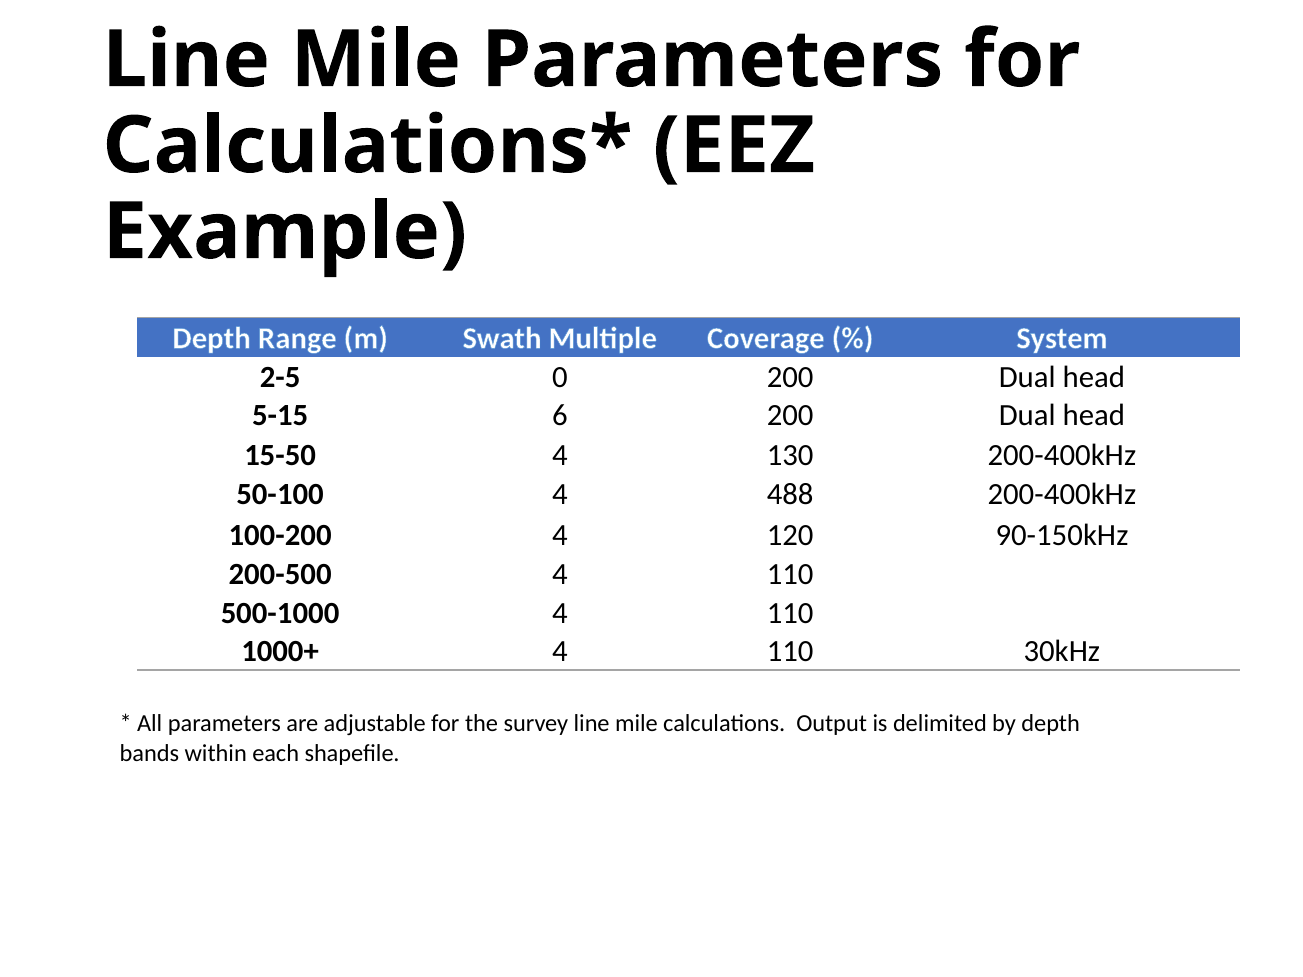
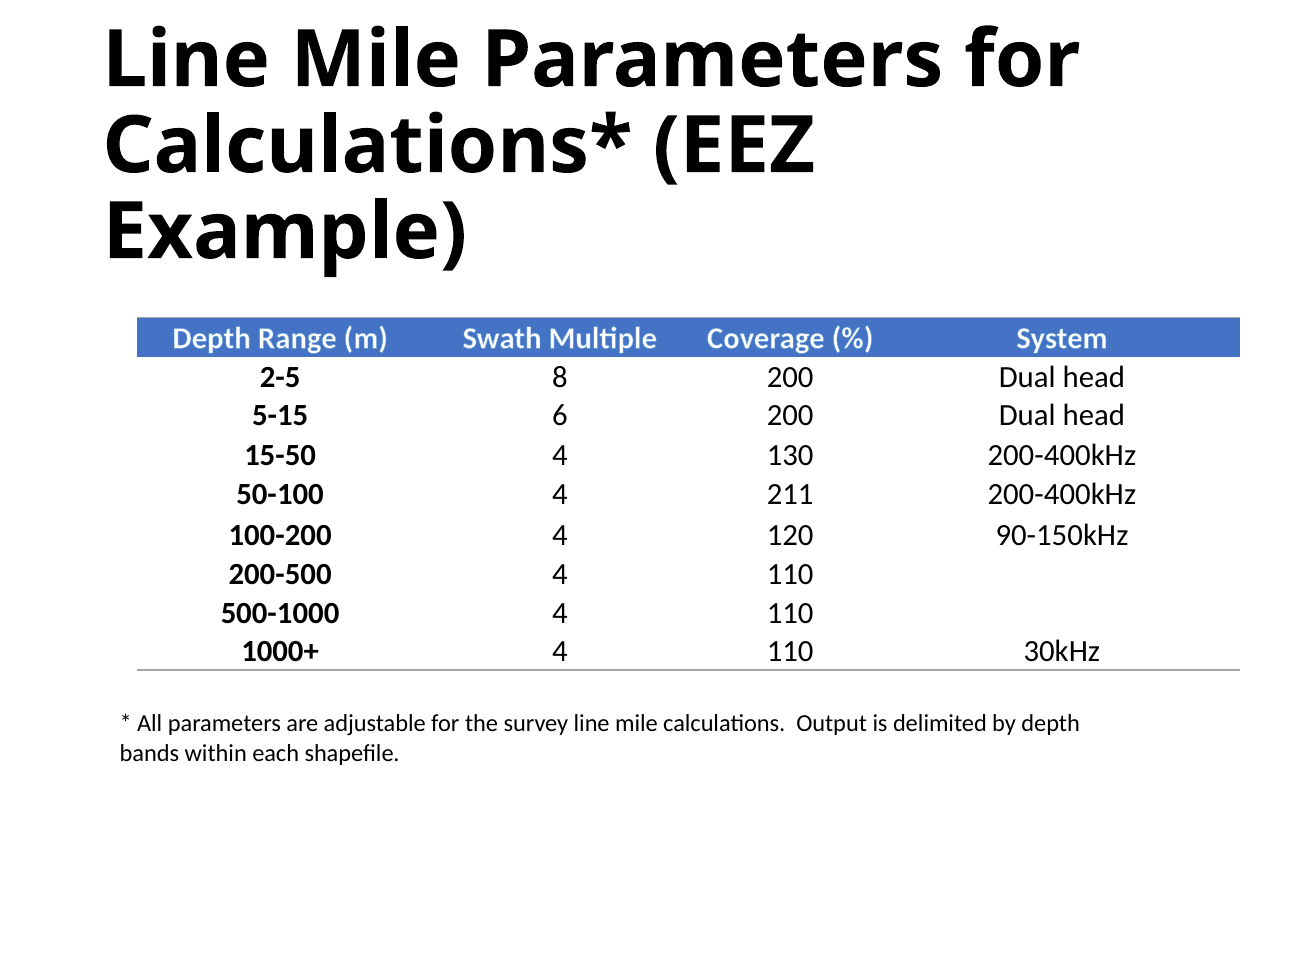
0: 0 -> 8 (560, 377)
488: 488 -> 211 (790, 494)
